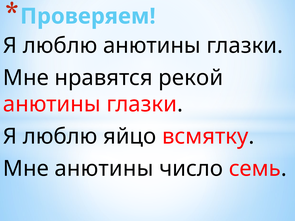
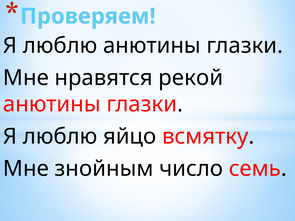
Мне анютины: анютины -> знойным (104, 169)
